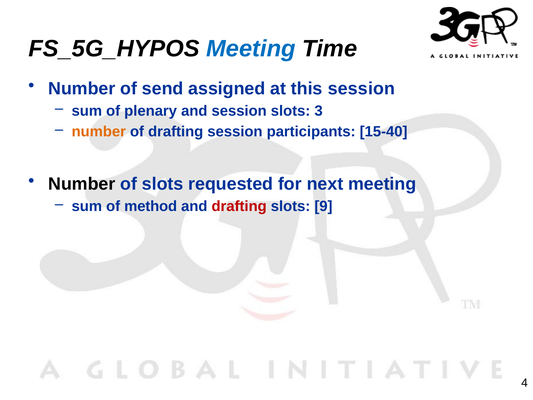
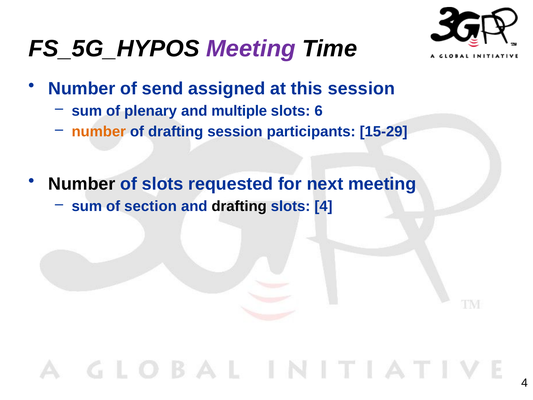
Meeting colour: blue -> purple (251, 49)
and session: session -> multiple (239, 111)
3: 3 -> 6 (319, 111)
15-40: 15-40 -> 15-29 (384, 131)
method: method -> section (151, 206)
drafting colour: red -> black (239, 206)
slots 9: 9 -> 4 (323, 206)
